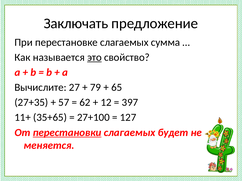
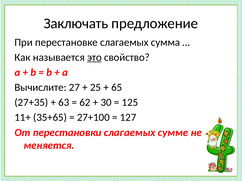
79: 79 -> 25 (96, 88)
57: 57 -> 63 (64, 103)
12: 12 -> 30 (106, 103)
397: 397 -> 125 (130, 103)
перестановки underline: present -> none (67, 133)
будет: будет -> сумме (173, 133)
